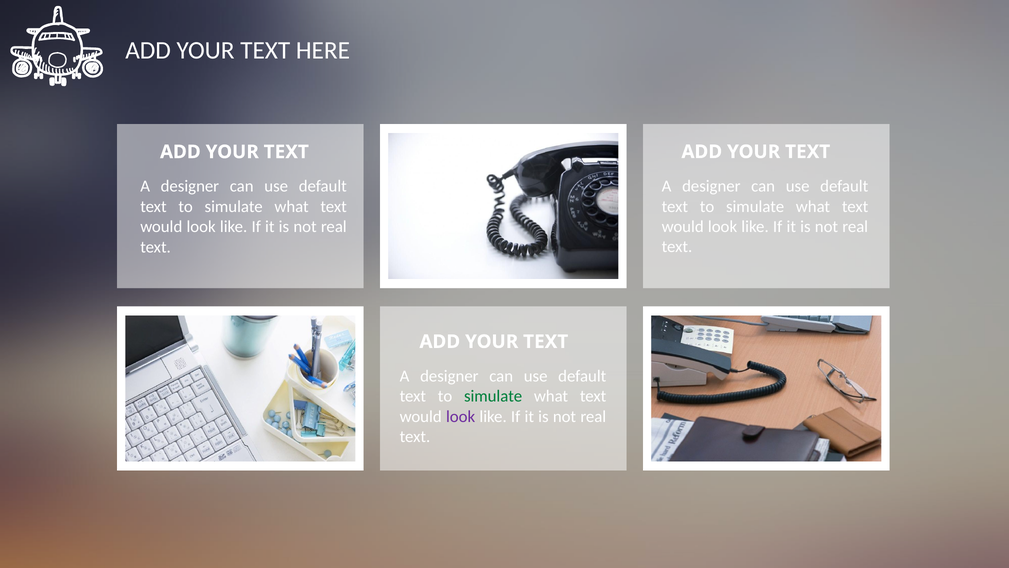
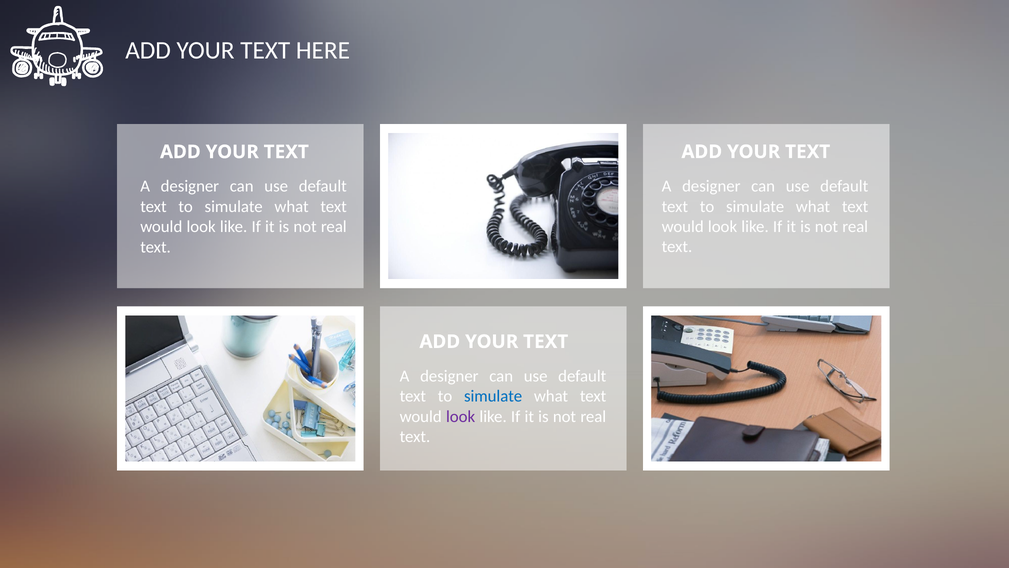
simulate colour: green -> blue (493, 396)
